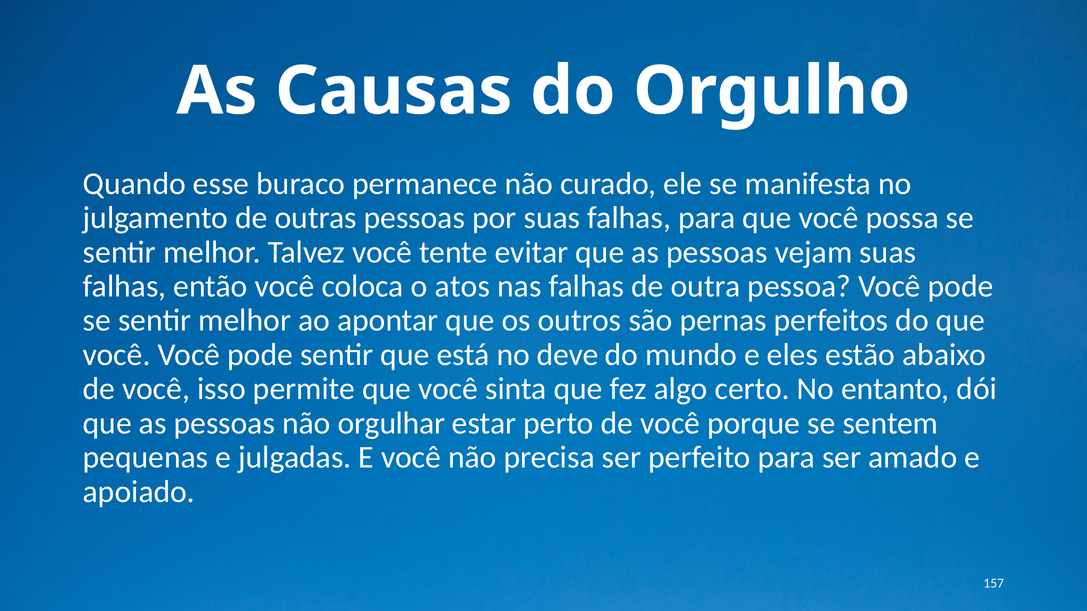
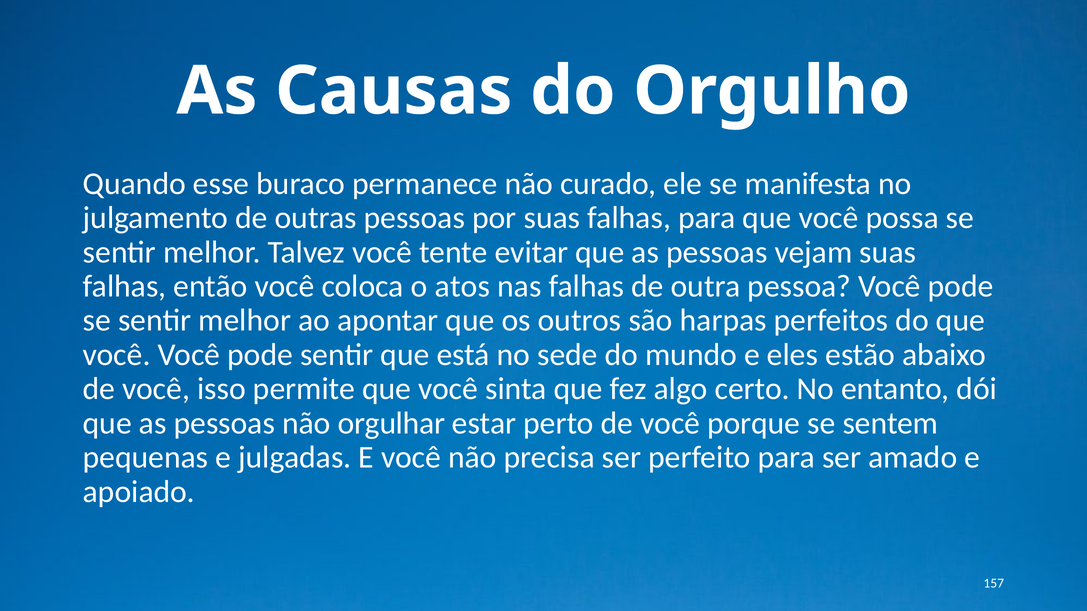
pernas: pernas -> harpas (723, 321)
deve: deve -> sede (567, 355)
